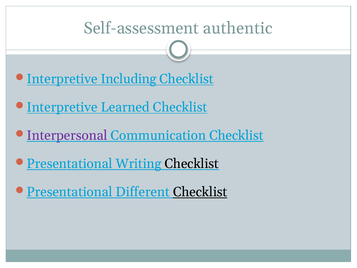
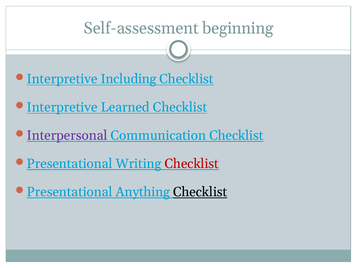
authentic: authentic -> beginning (238, 28)
Checklist colour: black -> red (192, 163)
Different: Different -> Anything (143, 192)
